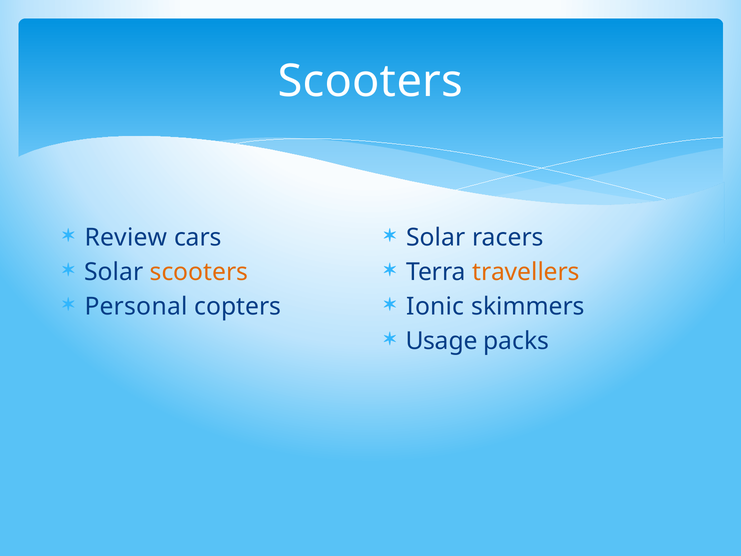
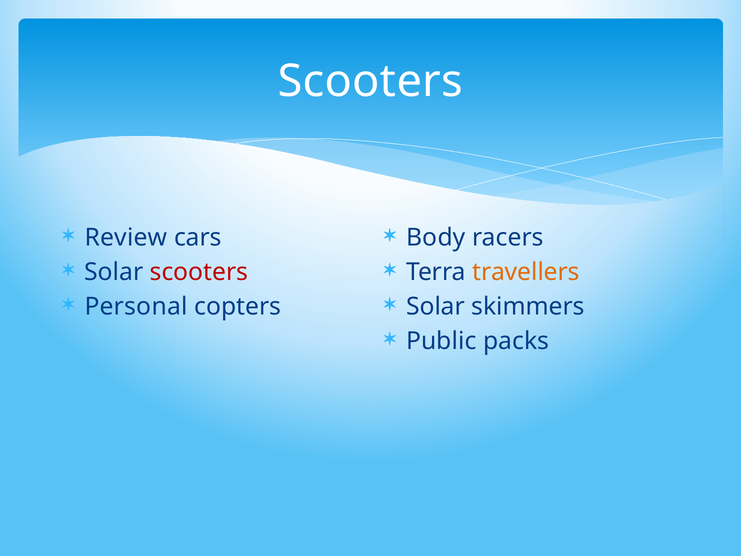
Solar: Solar -> Body (436, 237)
scooters colour: orange -> red (199, 272)
Ionic: Ionic -> Solar (435, 307)
Usage: Usage -> Public (441, 341)
